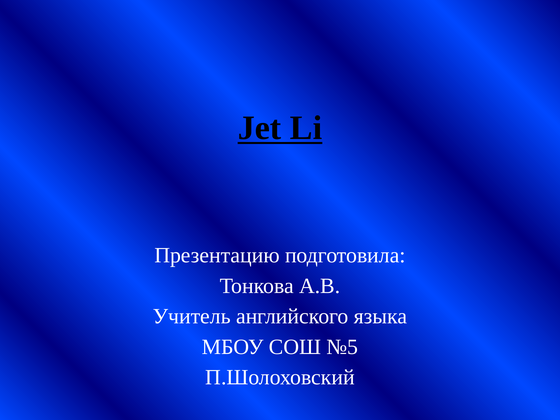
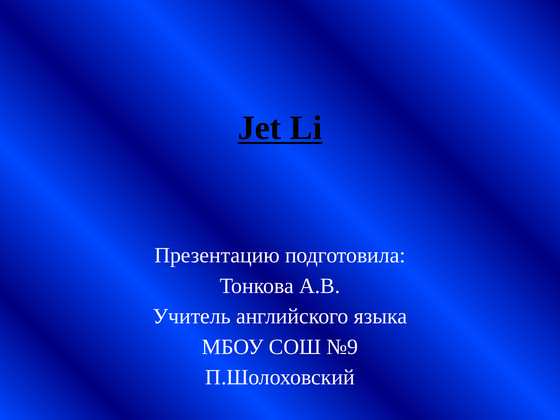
№5: №5 -> №9 (342, 347)
